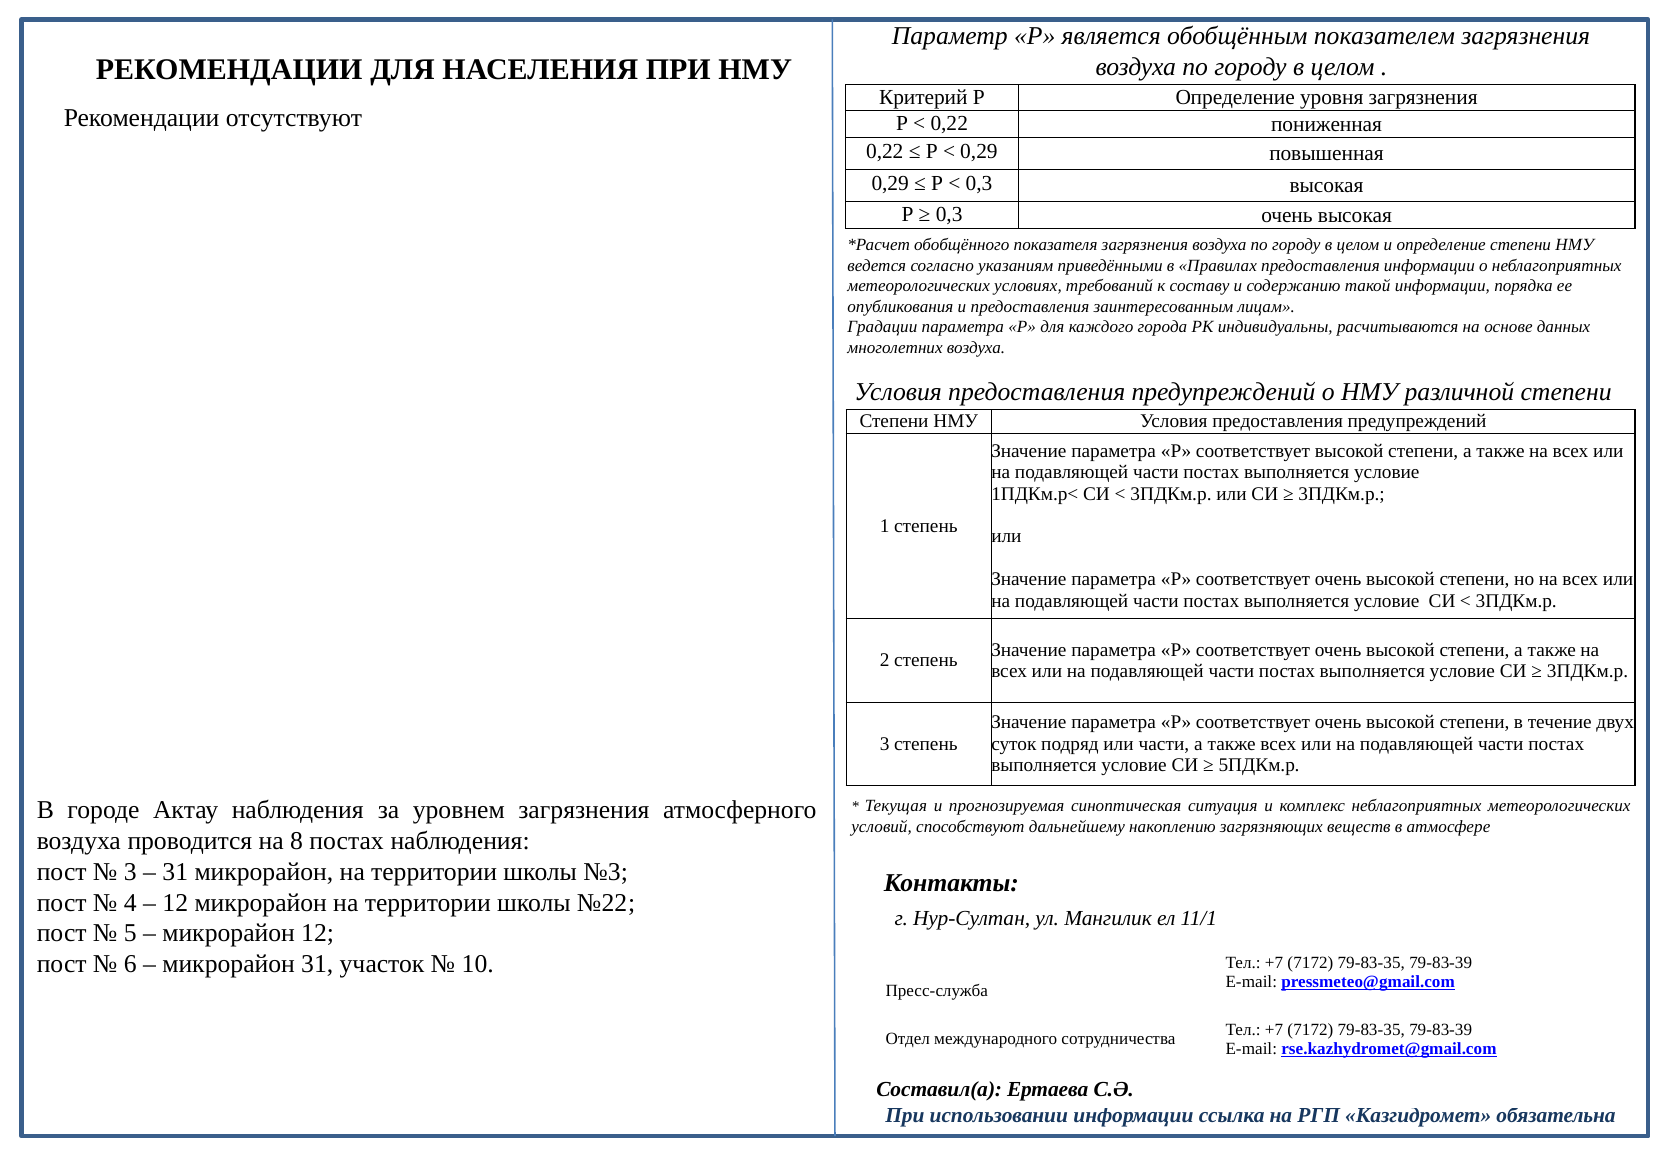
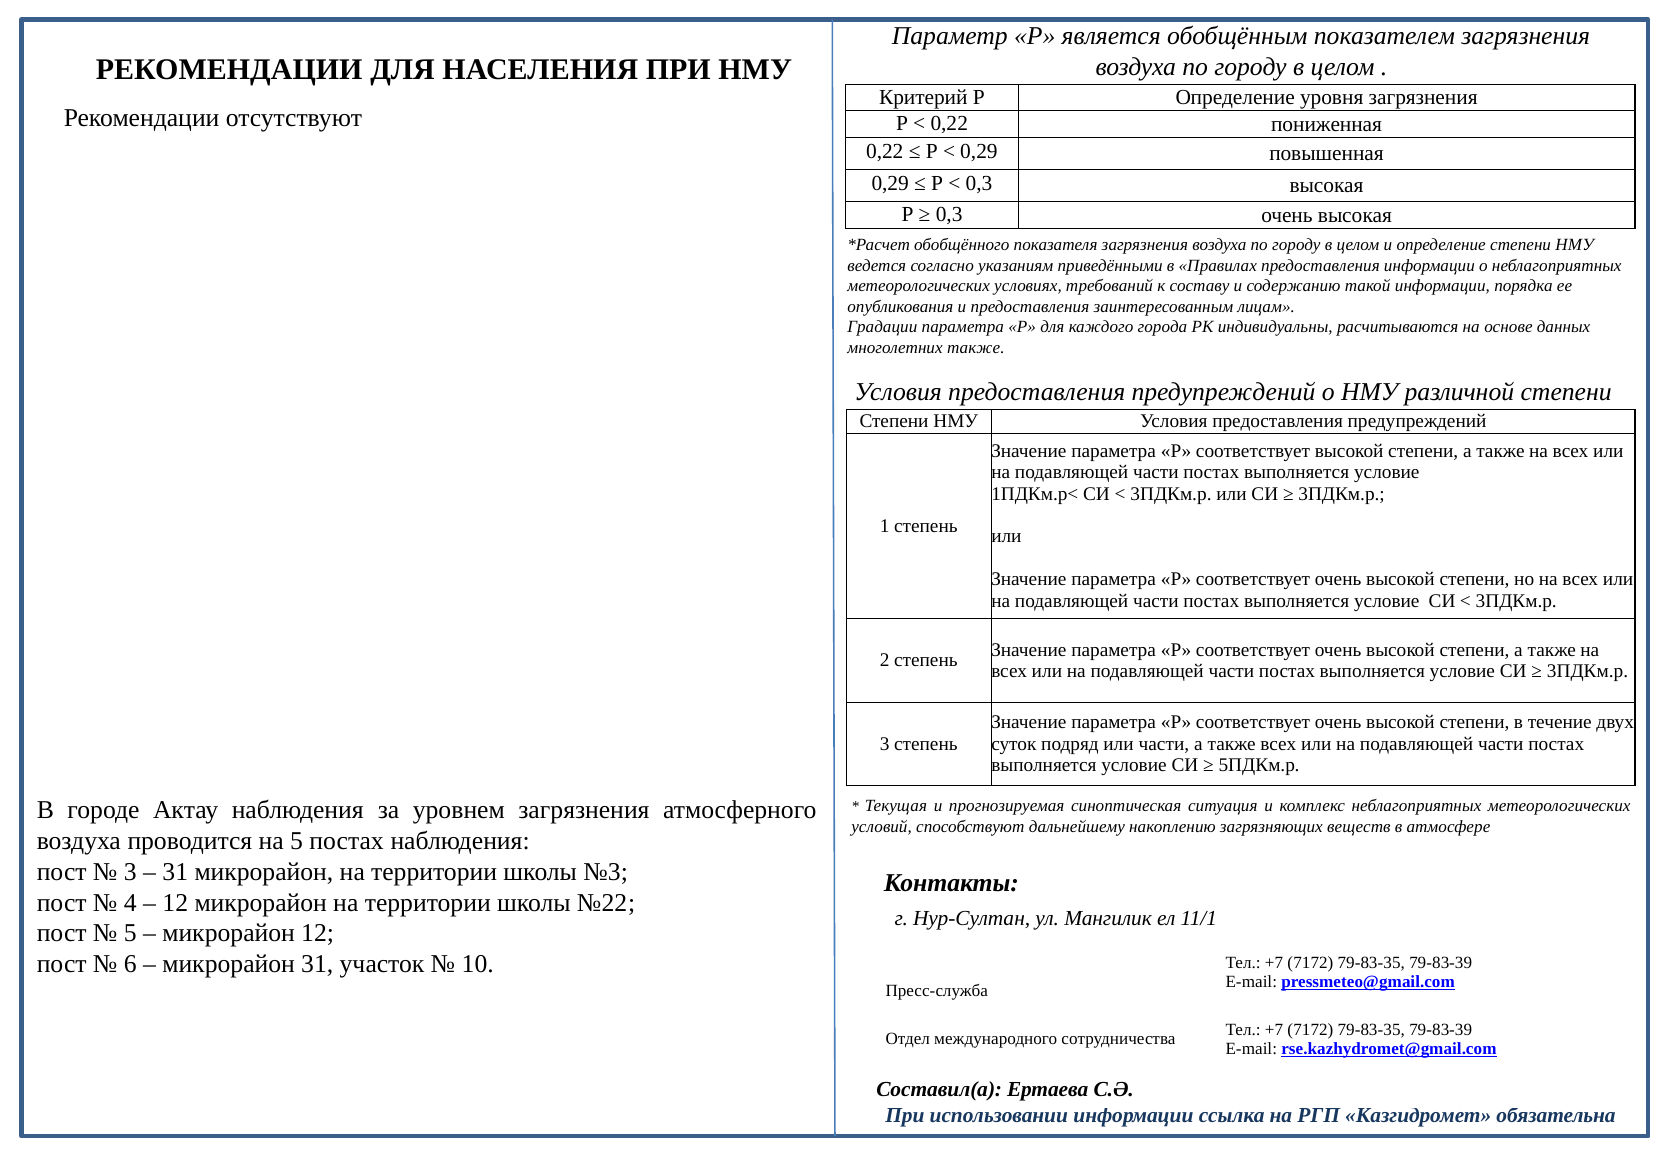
многолетних воздуха: воздуха -> также (976, 348)
на 8: 8 -> 5 (297, 841)
